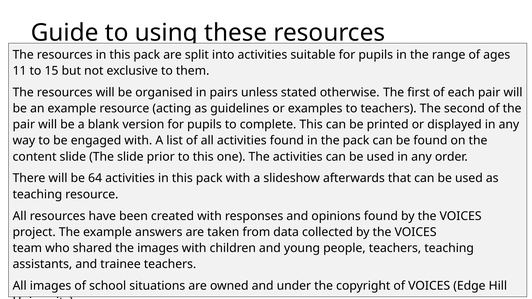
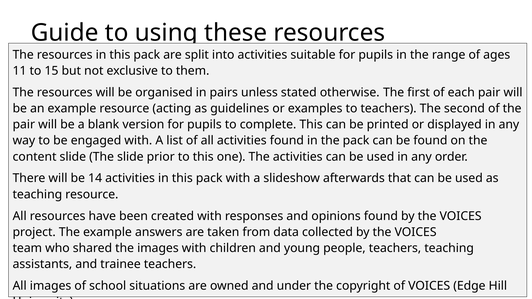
64: 64 -> 14 (95, 178)
